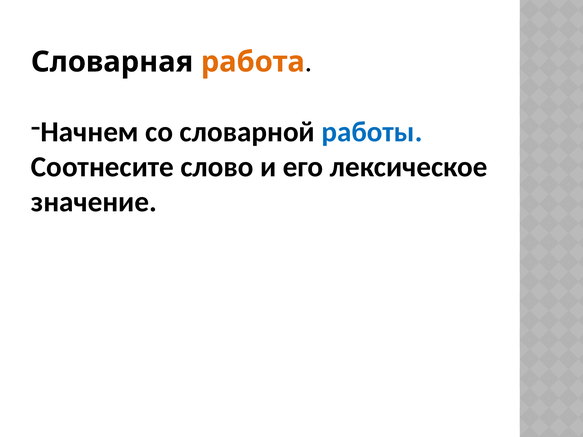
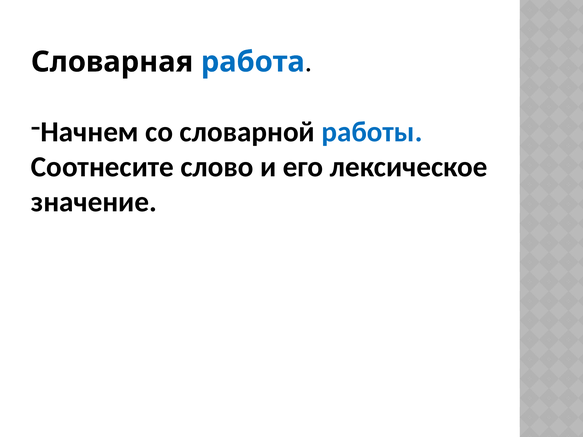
работа colour: orange -> blue (253, 62)
